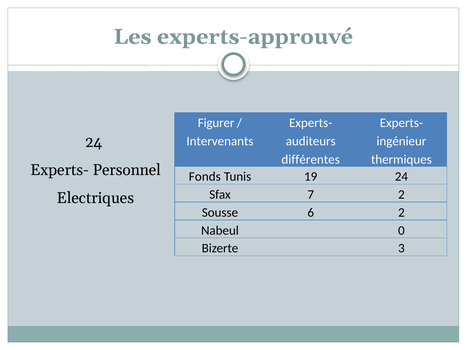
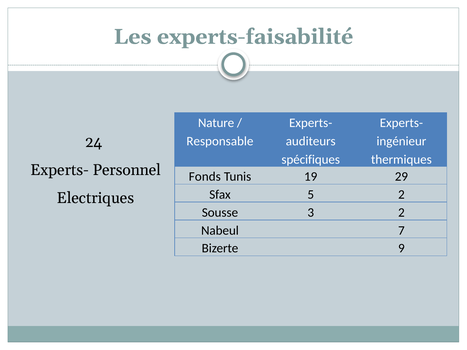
experts-approuvé: experts-approuvé -> experts-faisabilité (255, 37)
Figurer: Figurer -> Nature (216, 123)
Intervenants: Intervenants -> Responsable (220, 141)
différentes: différentes -> spécifiques (311, 160)
19 24: 24 -> 29 (401, 177)
7: 7 -> 5 (311, 195)
6: 6 -> 3 (311, 213)
0: 0 -> 7 (401, 231)
3: 3 -> 9 (401, 249)
